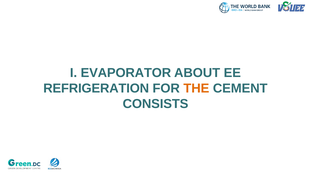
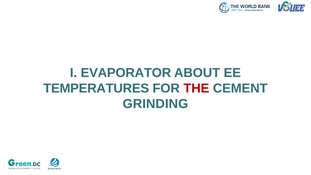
REFRIGERATION: REFRIGERATION -> TEMPERATURES (96, 88)
THE colour: orange -> red (196, 88)
CONSISTS: CONSISTS -> GRINDING (155, 104)
